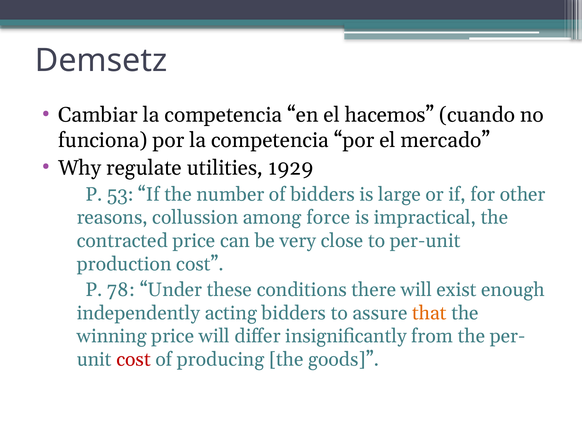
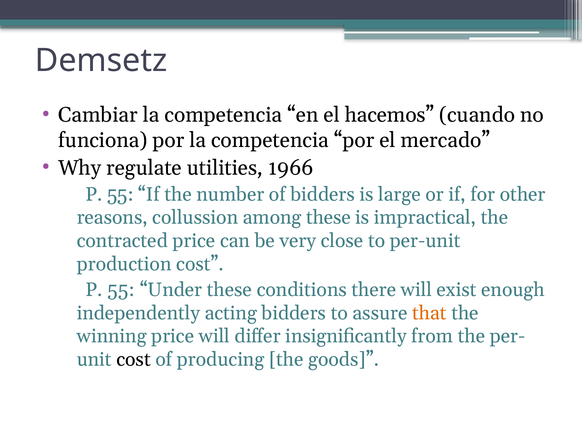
1929: 1929 -> 1966 (291, 168)
53: 53 -> 55 (120, 195)
among force: force -> these (328, 218)
78: 78 -> 55 (121, 290)
cost colour: red -> black (134, 360)
